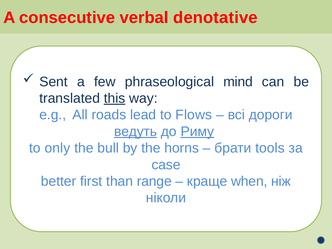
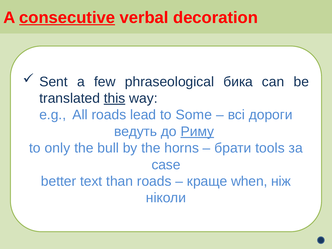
consecutive underline: none -> present (67, 18)
denotative: denotative -> decoration (216, 18)
mind: mind -> бика (238, 82)
Flows: Flows -> Some (194, 115)
ведуть underline: present -> none (136, 132)
first: first -> text (91, 181)
than range: range -> roads (154, 181)
